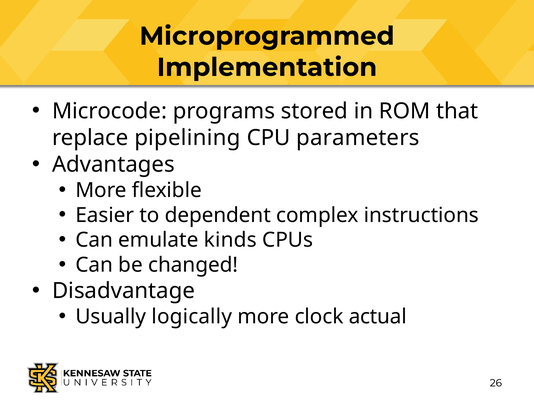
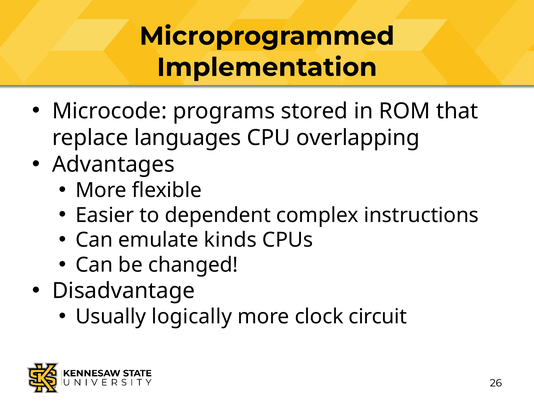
pipelining: pipelining -> languages (188, 138)
parameters: parameters -> overlapping (358, 138)
actual: actual -> circuit (378, 316)
